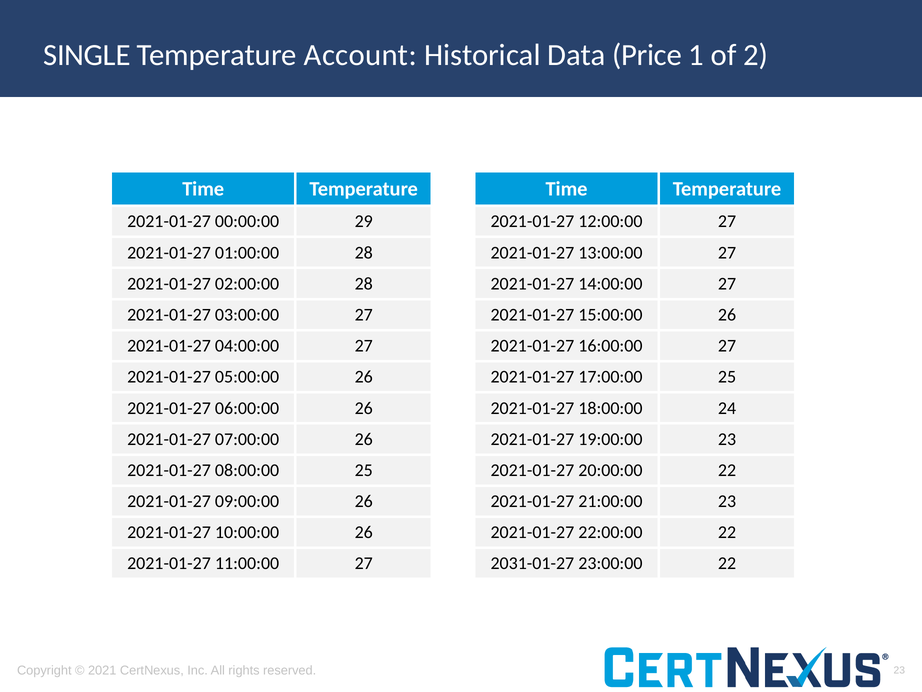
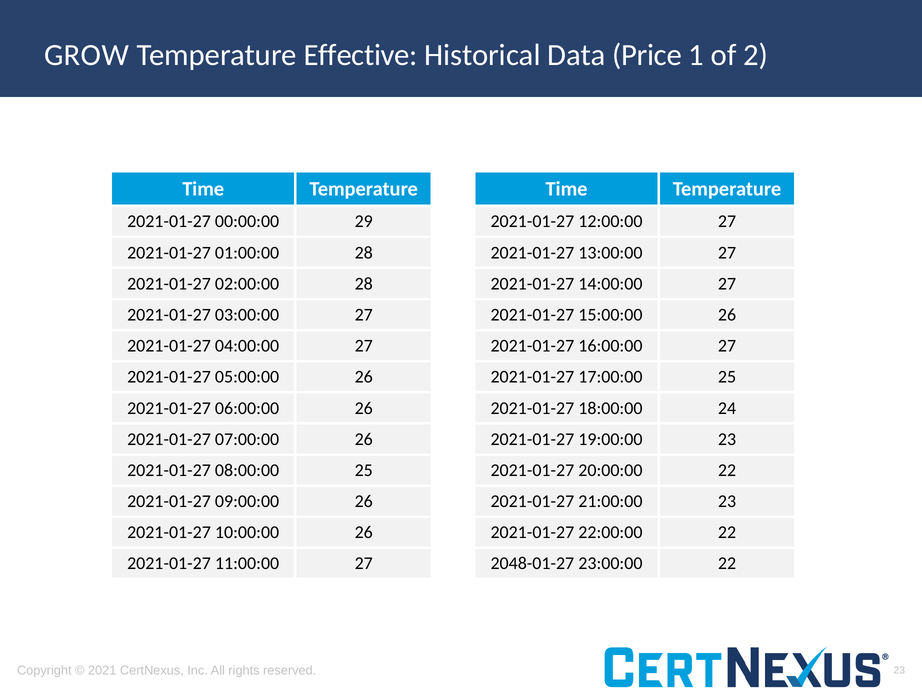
SINGLE: SINGLE -> GROW (87, 55)
Account: Account -> Effective (361, 55)
2031-01-27: 2031-01-27 -> 2048-01-27 (532, 563)
